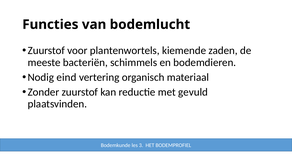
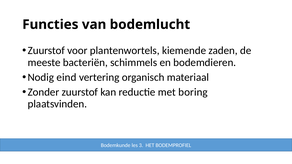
gevuld: gevuld -> boring (193, 92)
